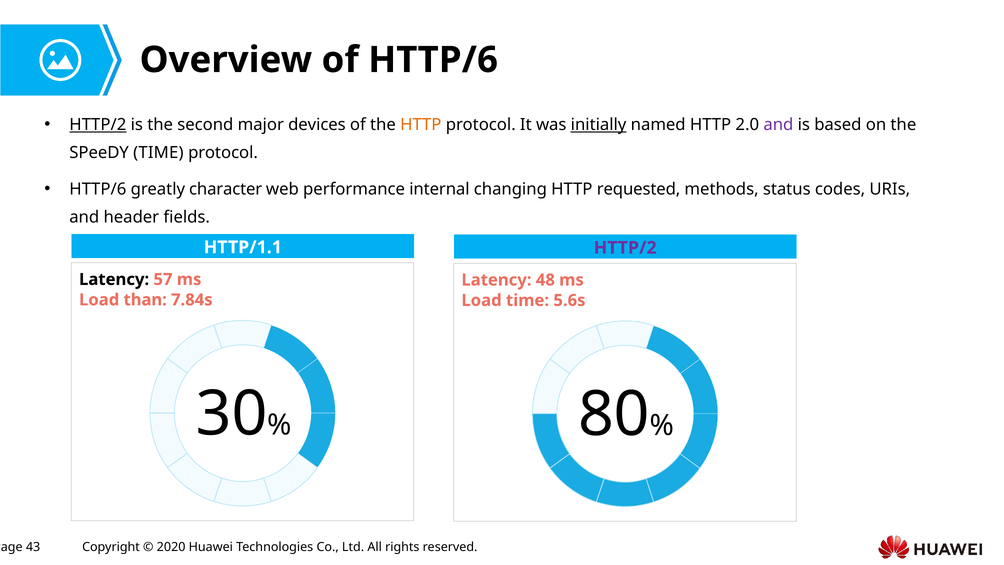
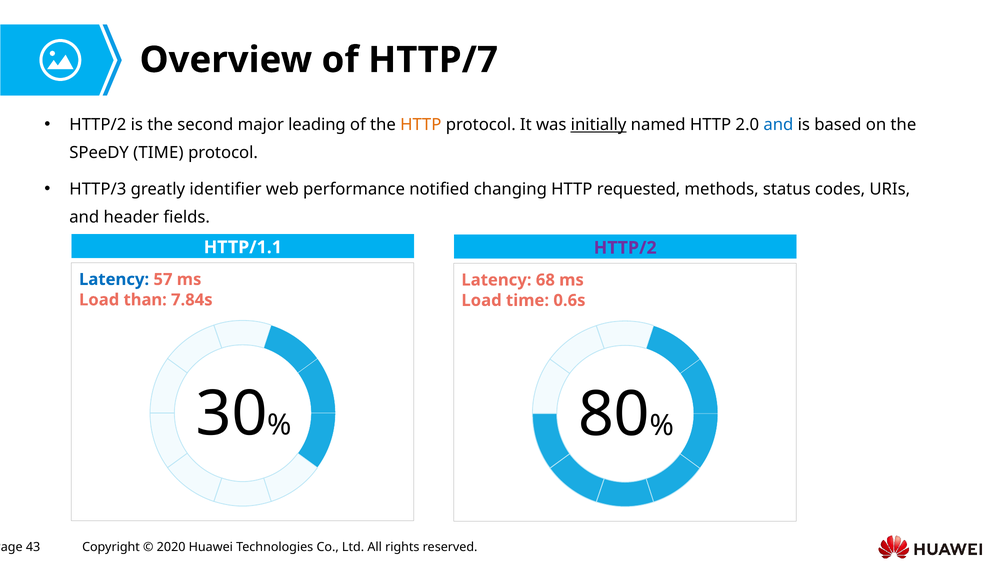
of HTTP/6: HTTP/6 -> HTTP/7 (433, 60)
HTTP/2 underline: present -> none (98, 125)
devices: devices -> leading (317, 125)
and colour: purple -> blue (778, 125)
HTTP/6: HTTP/6 -> HTTP/3 (98, 189)
character: character -> identifier (226, 189)
internal: internal -> notified (439, 189)
Latency colour: black -> blue (114, 279)
48: 48 -> 68 (545, 280)
5.6s: 5.6s -> 0.6s (569, 300)
